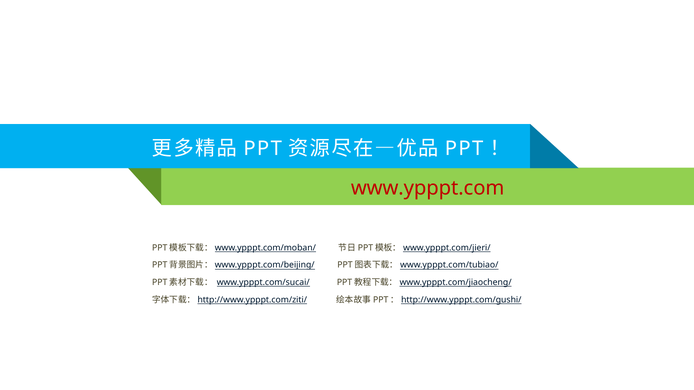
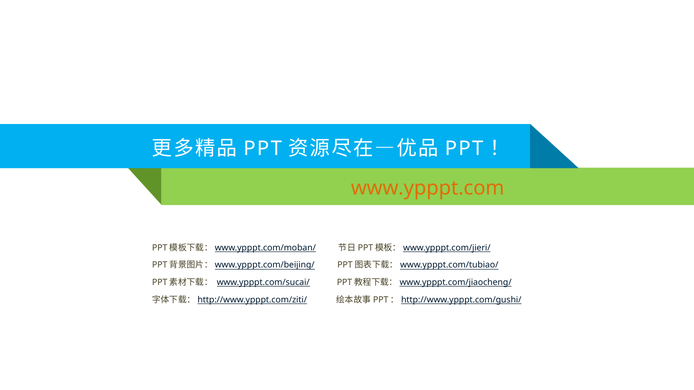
www.ypppt.com colour: red -> orange (428, 188)
